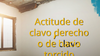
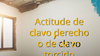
hacia: hacia -> valor (69, 44)
